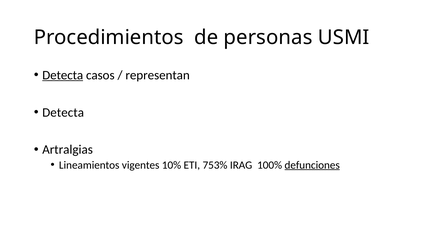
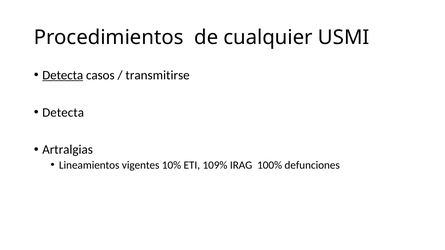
personas: personas -> cualquier (268, 37)
representan: representan -> transmitirse (158, 75)
753%: 753% -> 109% (215, 165)
defunciones underline: present -> none (312, 165)
